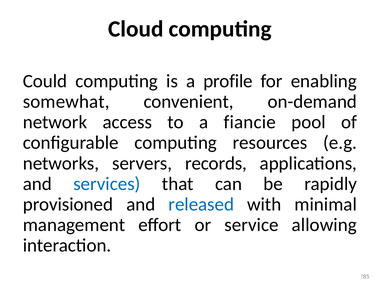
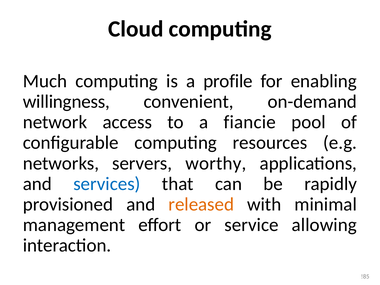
Could: Could -> Much (45, 81)
somewhat: somewhat -> willingness (66, 102)
records: records -> worthy (216, 163)
released colour: blue -> orange (201, 204)
